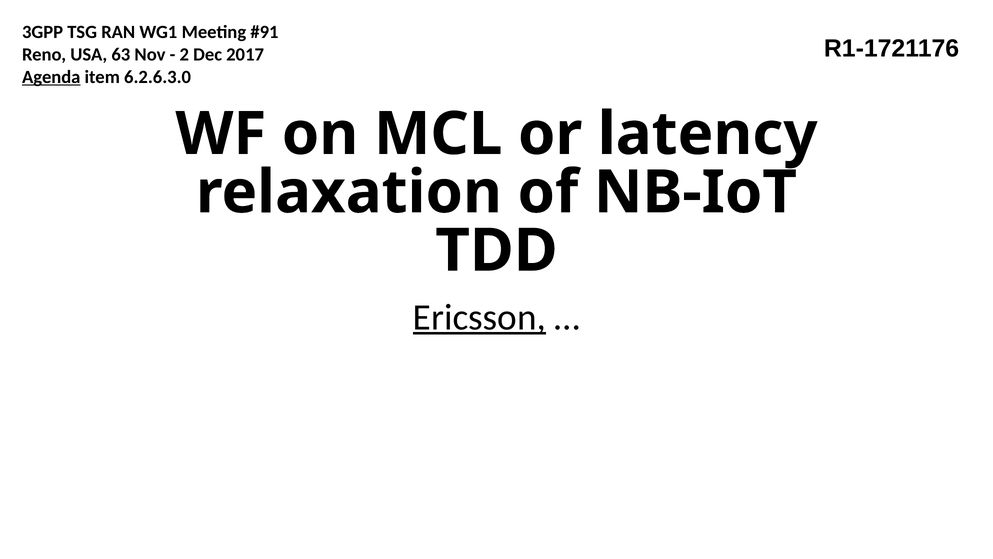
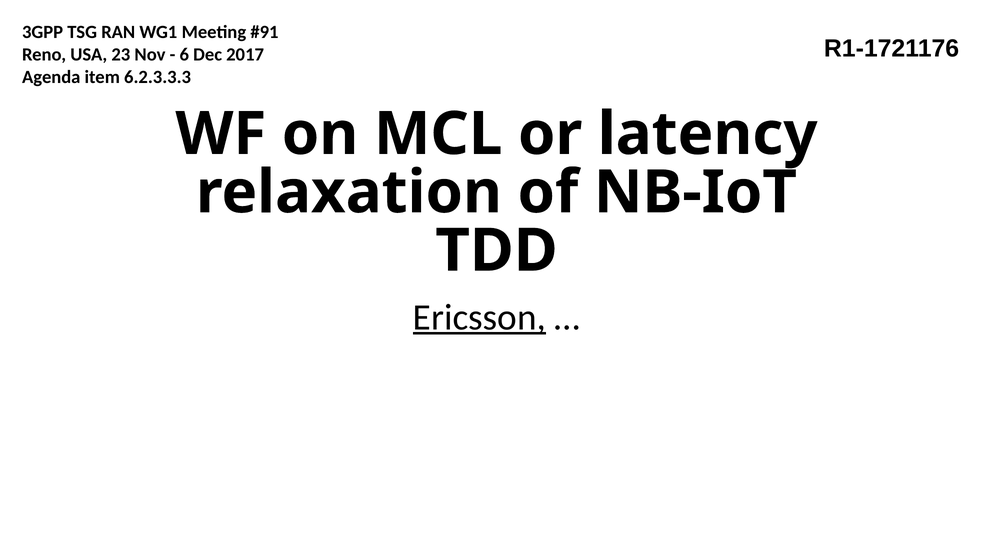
63: 63 -> 23 (121, 55)
2: 2 -> 6 (184, 55)
Agenda underline: present -> none (51, 77)
6.2.6.3.0: 6.2.6.3.0 -> 6.2.3.3.3 (158, 77)
